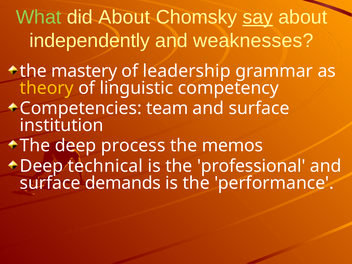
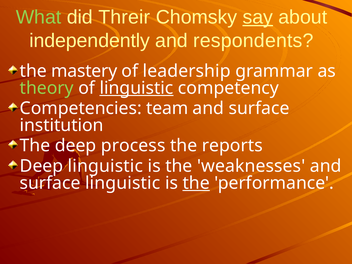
did About: About -> Threir (124, 17)
weaknesses: weaknesses -> respondents (253, 41)
theory colour: yellow -> light green (47, 88)
linguistic underline: none -> present (136, 88)
memos: memos -> reports (232, 146)
Deep technical: technical -> linguistic (105, 166)
professional: professional -> weaknesses (251, 166)
surface demands: demands -> linguistic (123, 183)
the underline: none -> present (196, 183)
